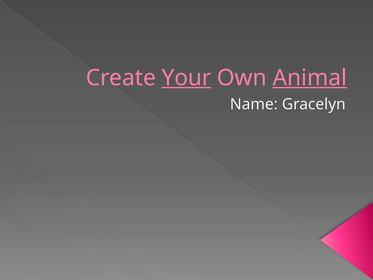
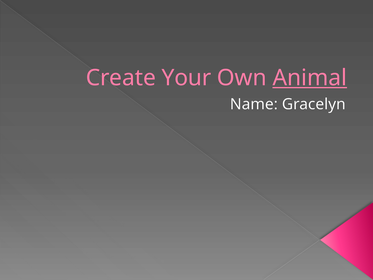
Your underline: present -> none (186, 78)
